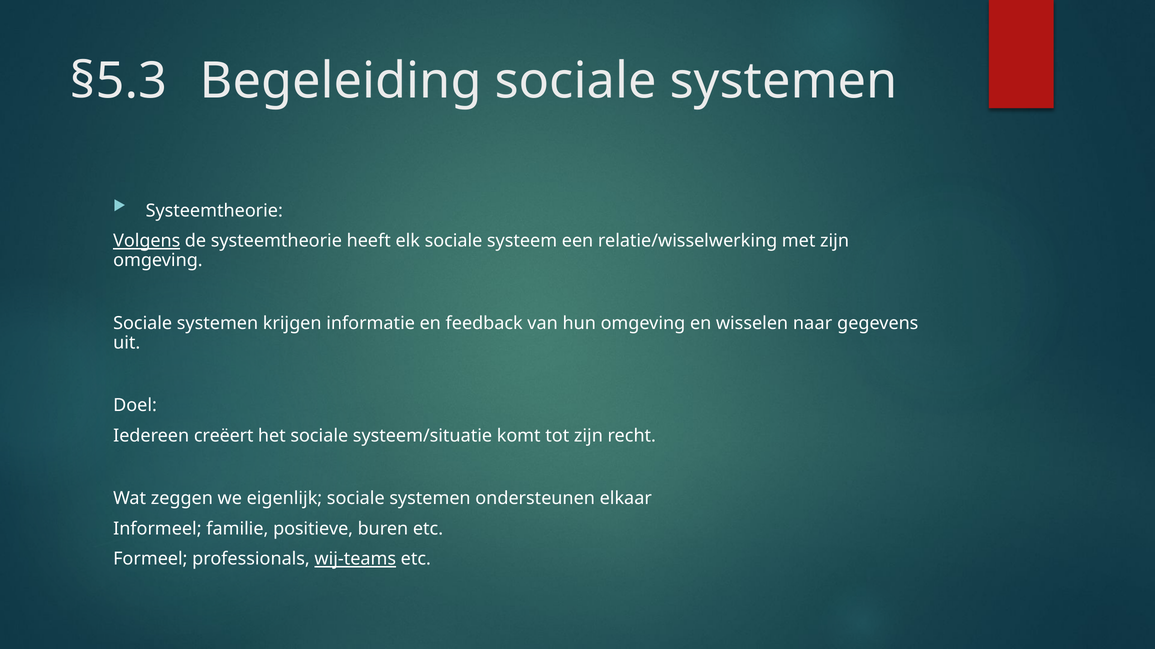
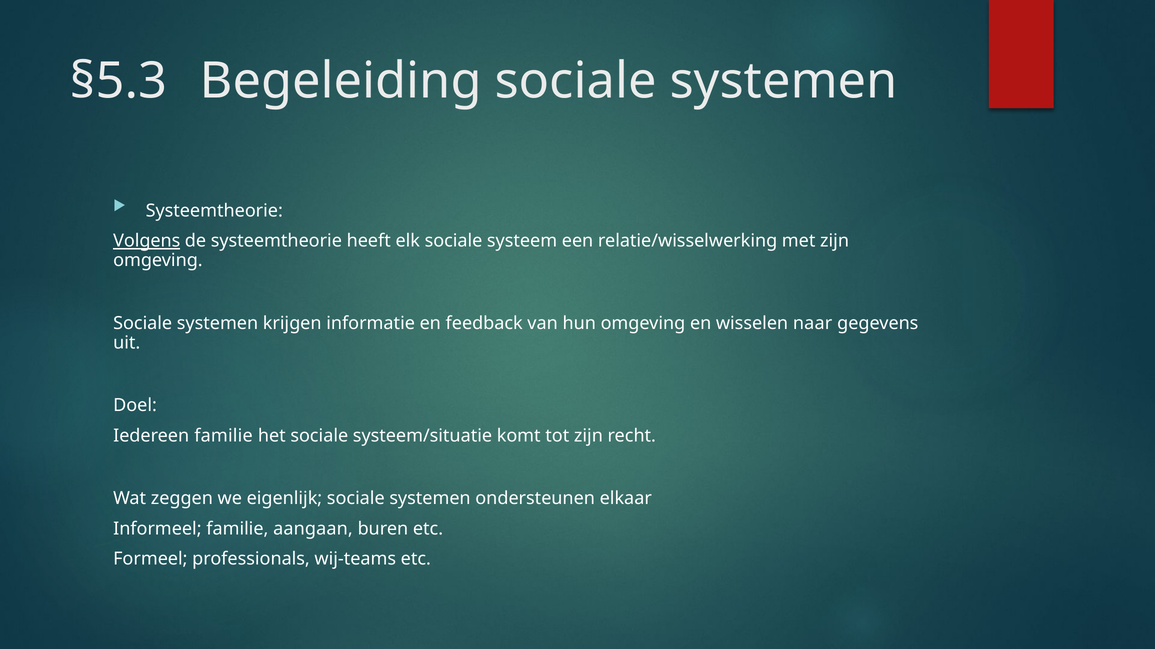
Iedereen creëert: creëert -> familie (224, 436)
positieve: positieve -> aangaan (313, 529)
wij-teams underline: present -> none (355, 560)
